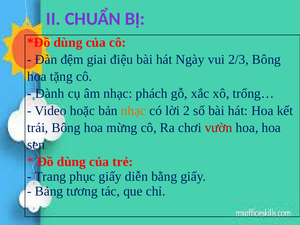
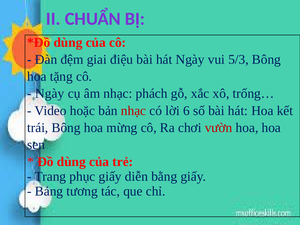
2/3: 2/3 -> 5/3 (238, 60)
Dành: Dành -> Ngày (50, 94)
nhạc colour: orange -> red (134, 111)
2: 2 -> 6 (186, 111)
